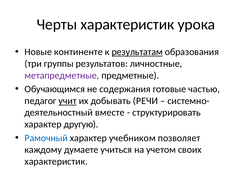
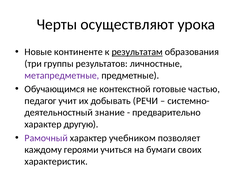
Черты характеристик: характеристик -> осуществляют (127, 24)
содержания: содержания -> контекстной (125, 89)
учит underline: present -> none (68, 101)
вместе: вместе -> знание (110, 113)
структурировать: структурировать -> предварительно (167, 113)
Рамочный colour: blue -> purple (46, 138)
думаете: думаете -> героями (81, 150)
учетом: учетом -> бумаги (161, 150)
